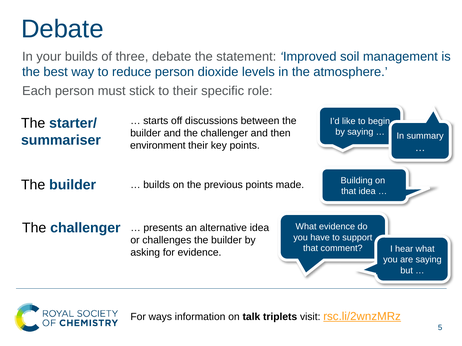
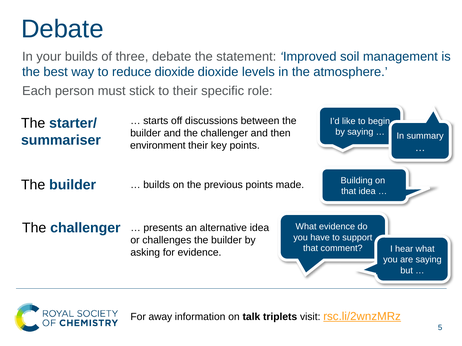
reduce person: person -> dioxide (175, 72)
ways: ways -> away (160, 317)
